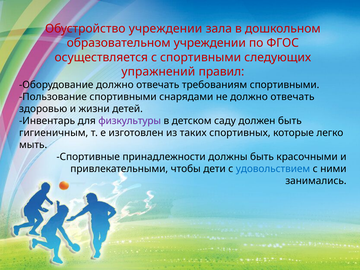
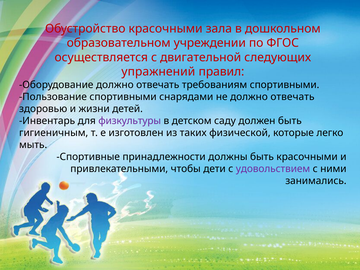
Обустройство учреждении: учреждении -> красочными (166, 29)
с спортивными: спортивными -> двигательной (201, 57)
спортивных: спортивных -> физической (240, 133)
удовольствием colour: blue -> purple (273, 169)
